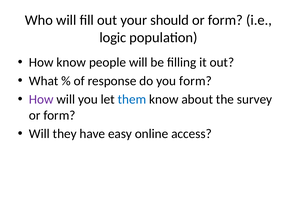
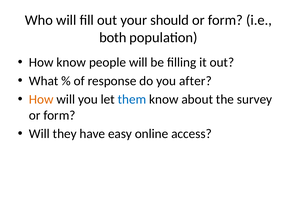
logic: logic -> both (113, 37)
you form: form -> after (195, 81)
How colour: purple -> orange (41, 99)
